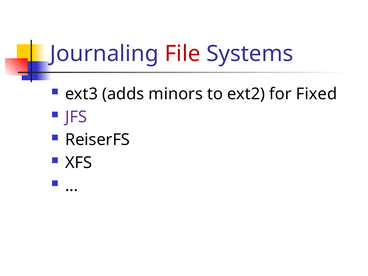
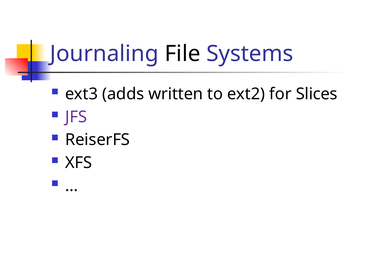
File colour: red -> black (183, 54)
minors: minors -> written (176, 94)
Fixed: Fixed -> Slices (317, 94)
